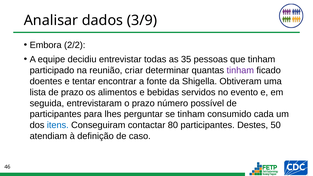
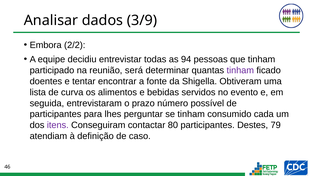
35: 35 -> 94 (186, 59)
criar: criar -> será (134, 70)
de prazo: prazo -> curva (72, 92)
itens colour: blue -> purple (58, 125)
50: 50 -> 79 (276, 125)
